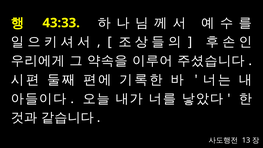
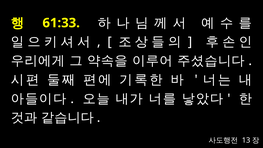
43:33: 43:33 -> 61:33 (61, 23)
